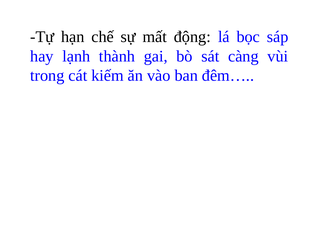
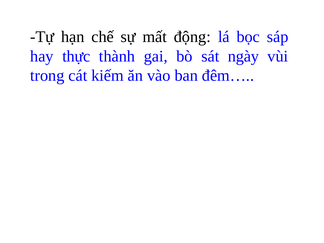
lạnh: lạnh -> thực (76, 56)
càng: càng -> ngày (243, 56)
